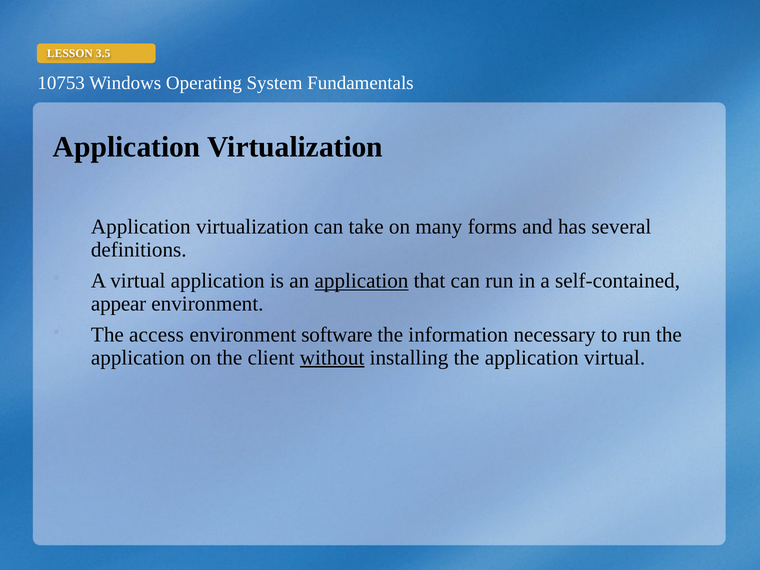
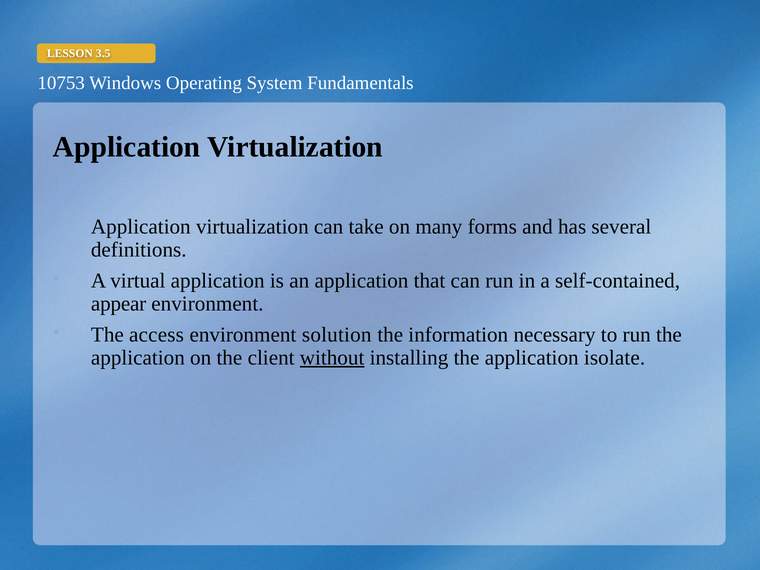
application underline: present -> none (361, 281)
software: software -> solution (337, 335)
application virtual: virtual -> isolate (615, 358)
